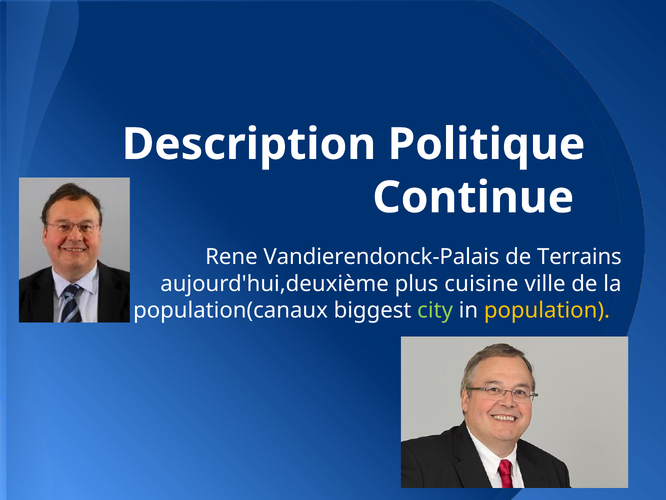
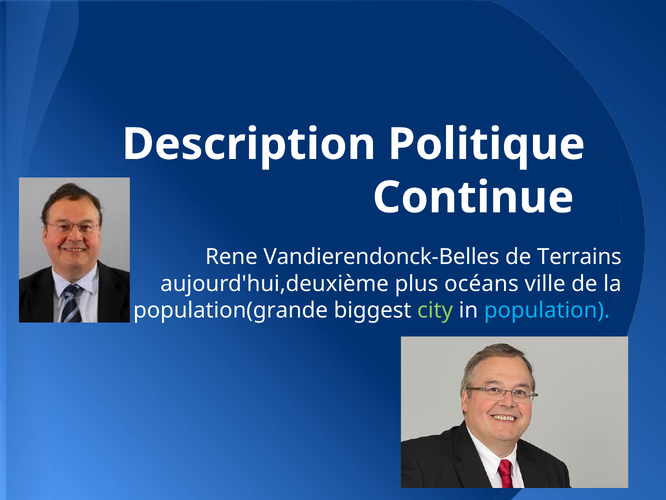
Vandierendonck-Palais: Vandierendonck-Palais -> Vandierendonck-Belles (381, 257)
cuisine: cuisine -> océans (481, 284)
population(canaux: population(canaux -> population(grande (231, 310)
population colour: yellow -> light blue (547, 310)
